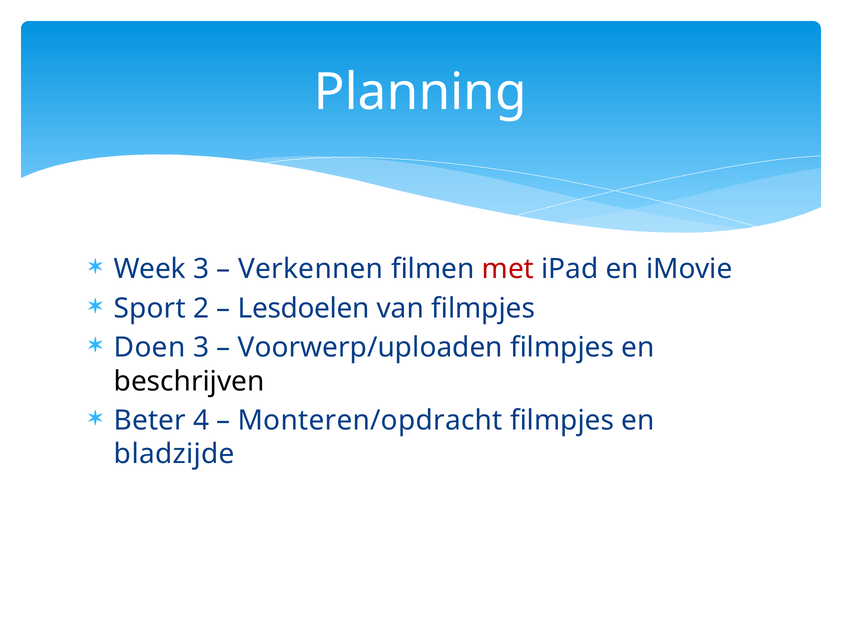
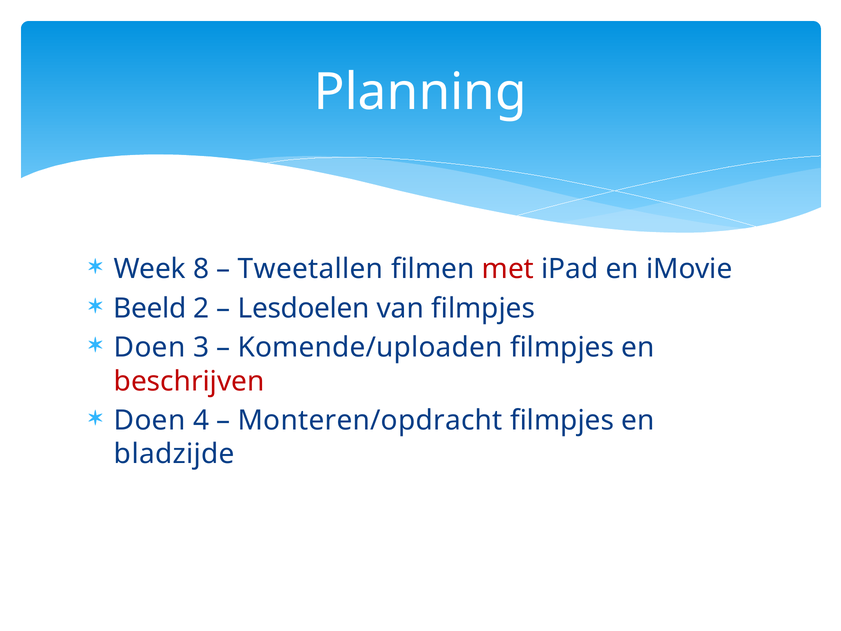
Week 3: 3 -> 8 (201, 269)
Verkennen: Verkennen -> Tweetallen (311, 269)
Sport: Sport -> Beeld (150, 308)
Voorwerp/uploaden: Voorwerp/uploaden -> Komende/uploaden (370, 348)
beschrijven colour: black -> red (189, 381)
Beter: Beter -> Doen (150, 420)
